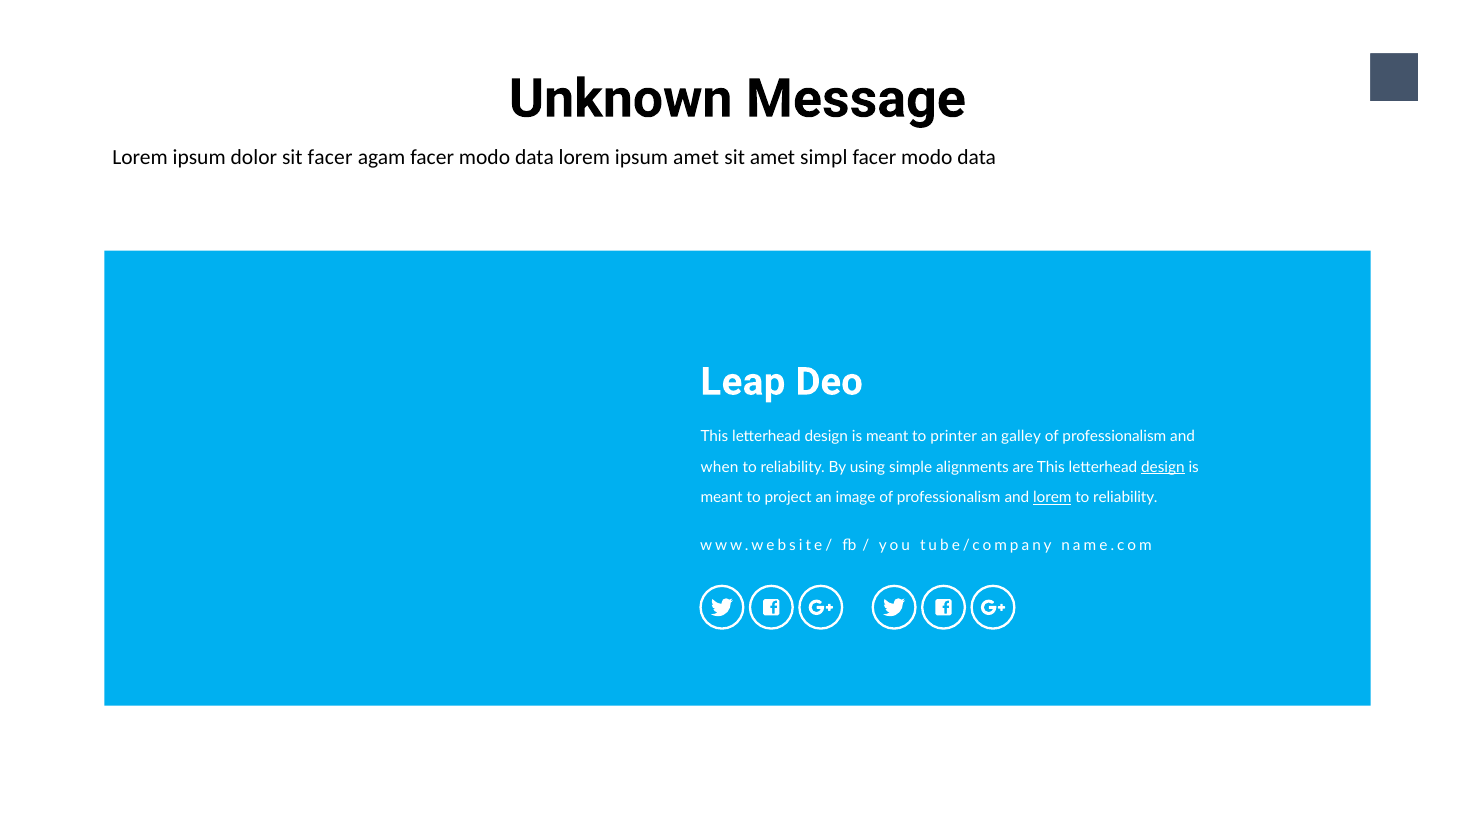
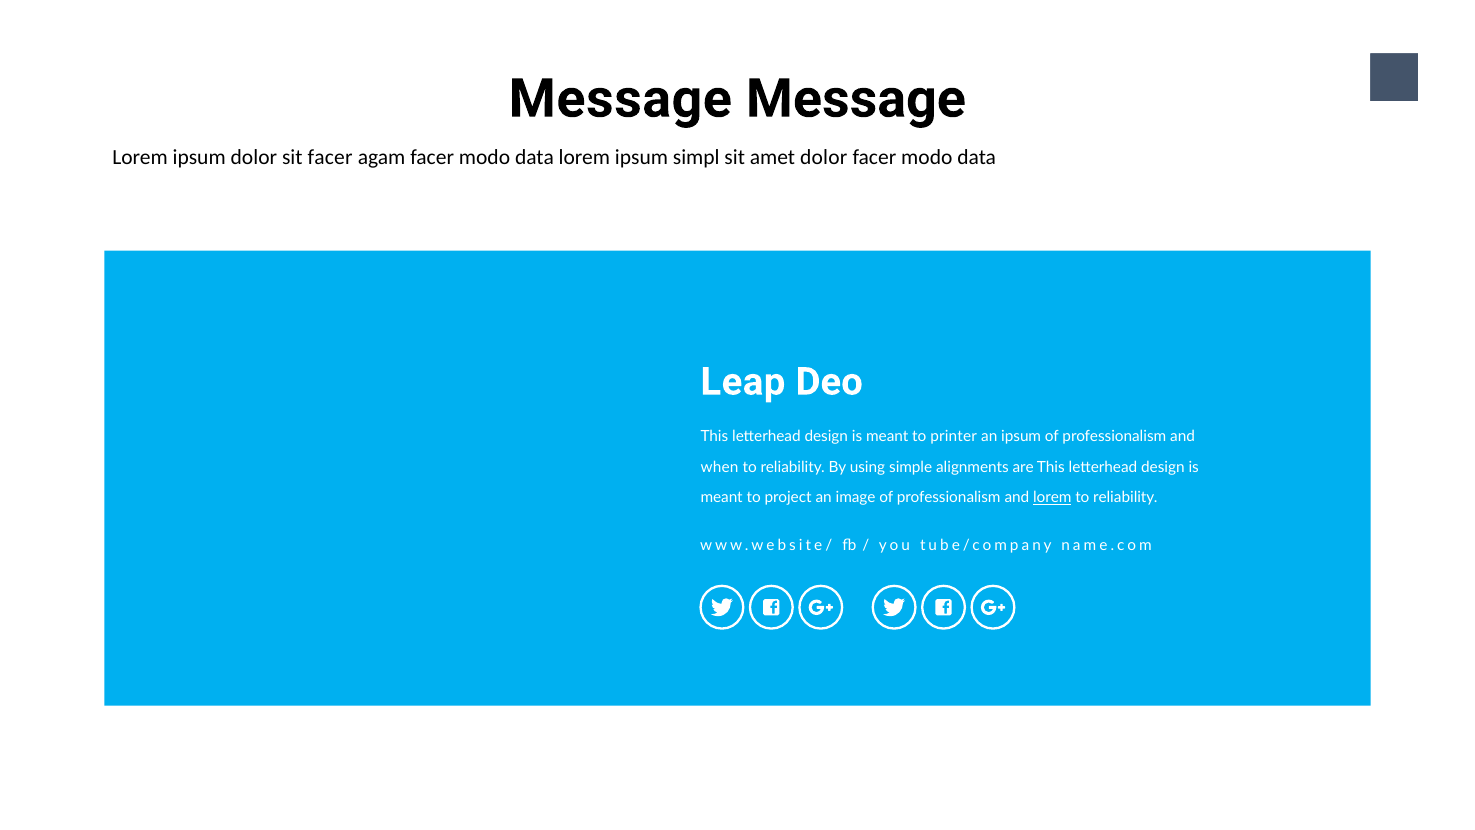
Unknown: Unknown -> Message (620, 99)
ipsum amet: amet -> simpl (696, 157)
amet simpl: simpl -> dolor (824, 157)
an galley: galley -> ipsum (1021, 436)
design underline: present -> none (1163, 467)
